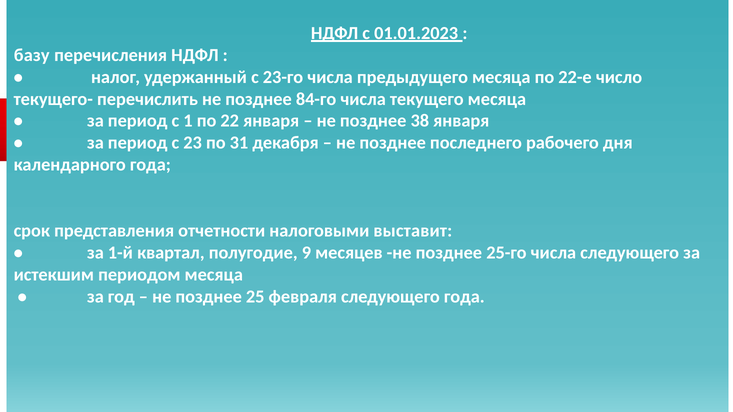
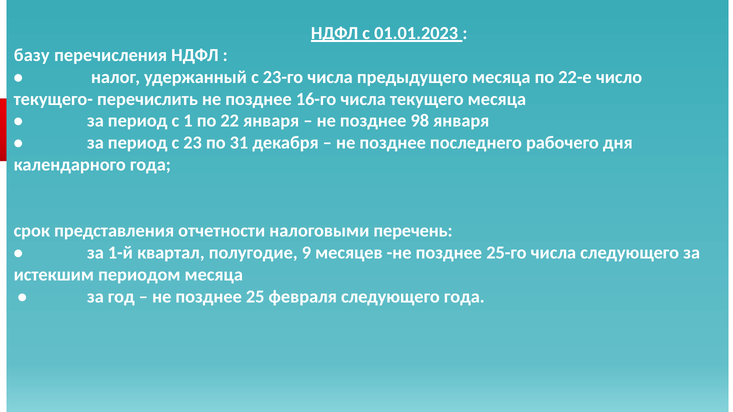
84-го: 84-го -> 16-го (316, 99)
38: 38 -> 98 (420, 121)
выставит: выставит -> перечень (413, 231)
